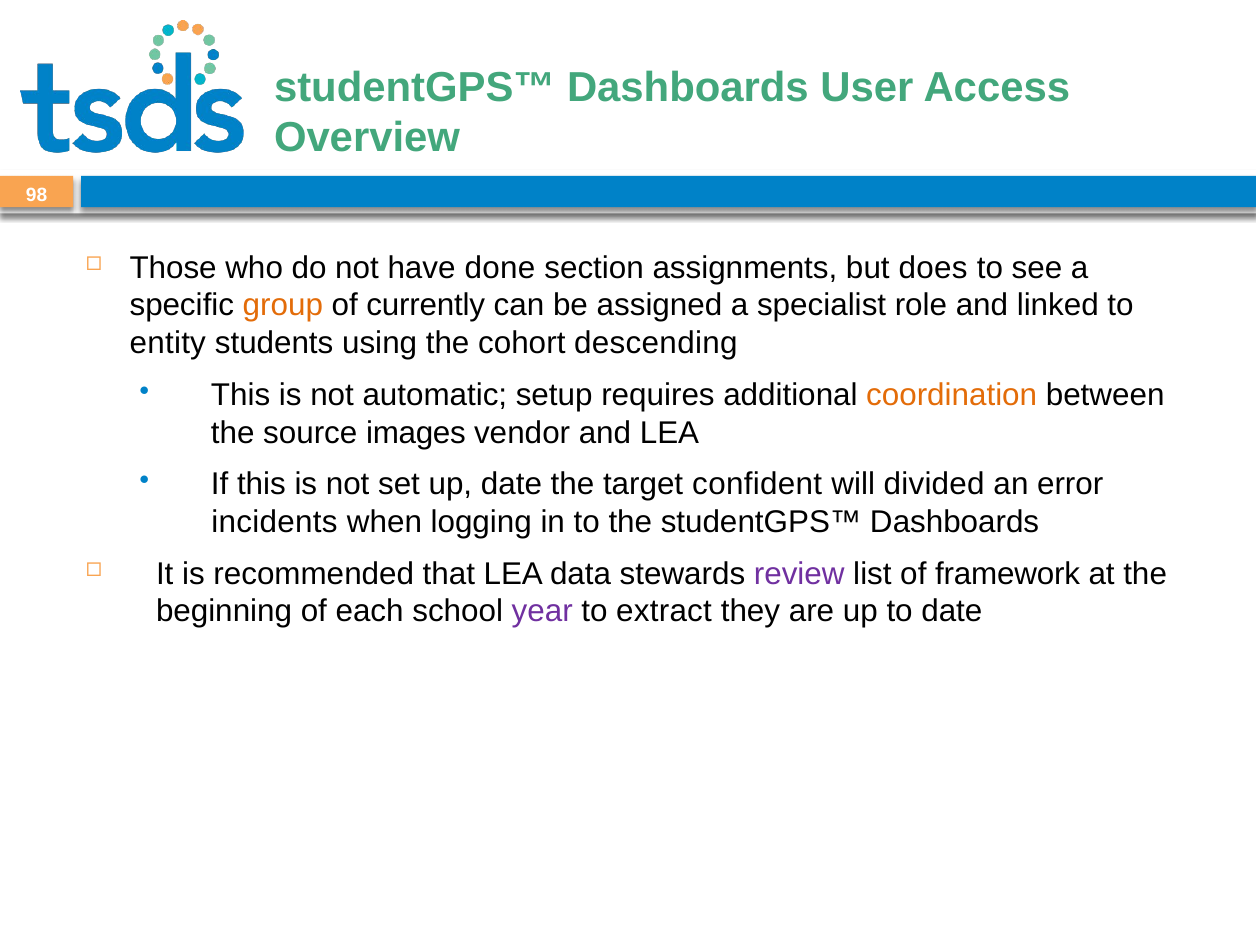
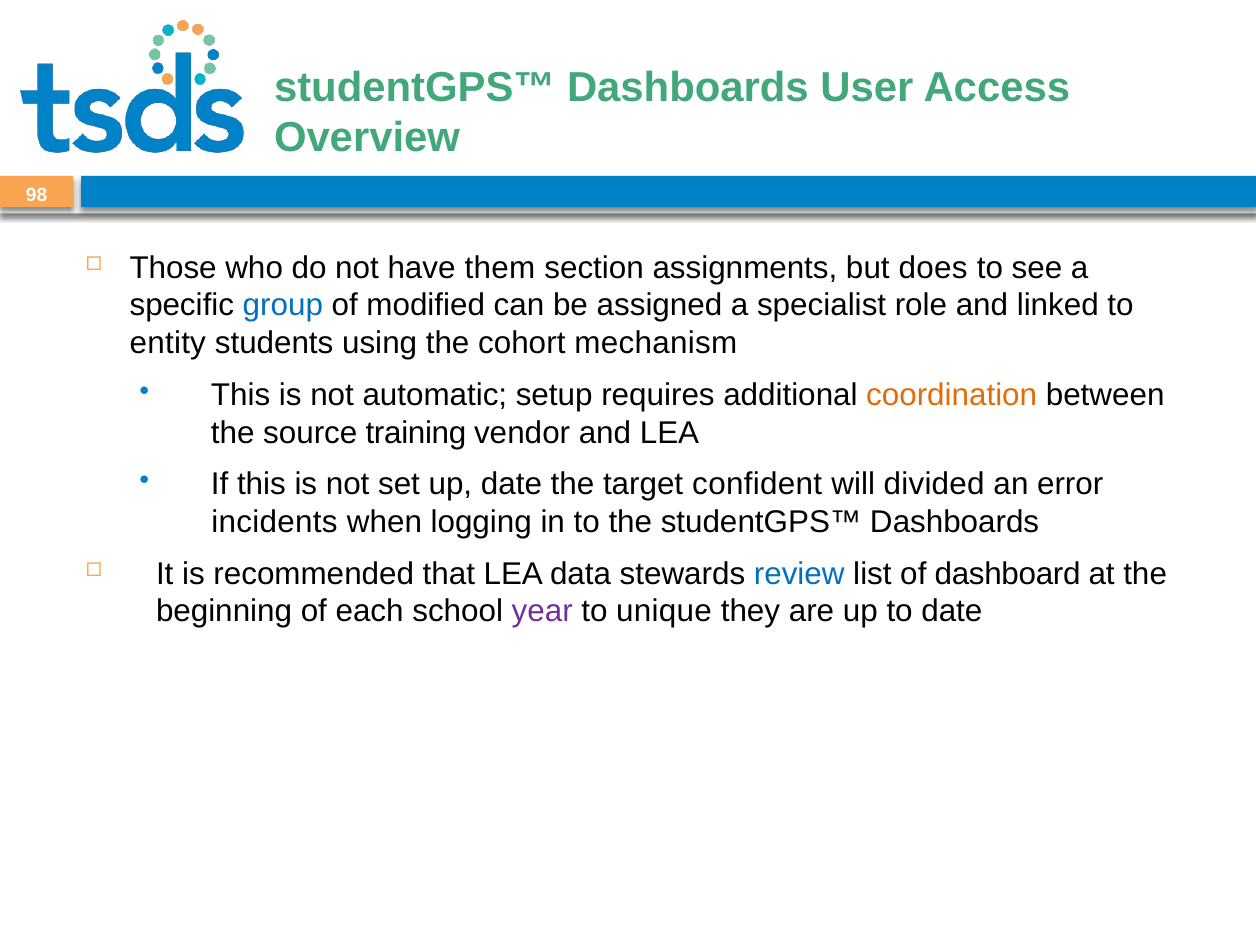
done: done -> them (500, 268)
group colour: orange -> blue (283, 306)
currently: currently -> modified (426, 306)
descending: descending -> mechanism (656, 343)
images: images -> training (416, 433)
review colour: purple -> blue (799, 574)
framework: framework -> dashboard (1008, 574)
extract: extract -> unique (664, 612)
